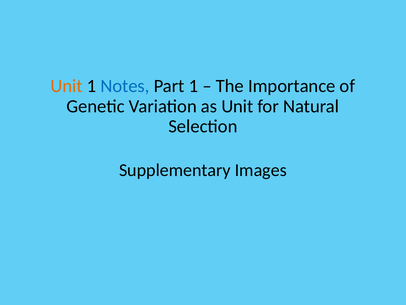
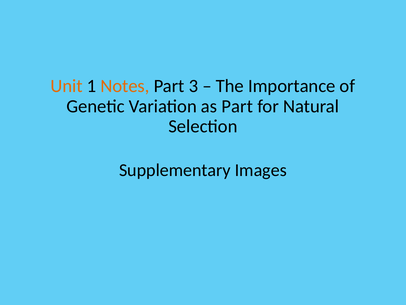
Notes colour: blue -> orange (125, 86)
Part 1: 1 -> 3 (193, 86)
as Unit: Unit -> Part (237, 106)
